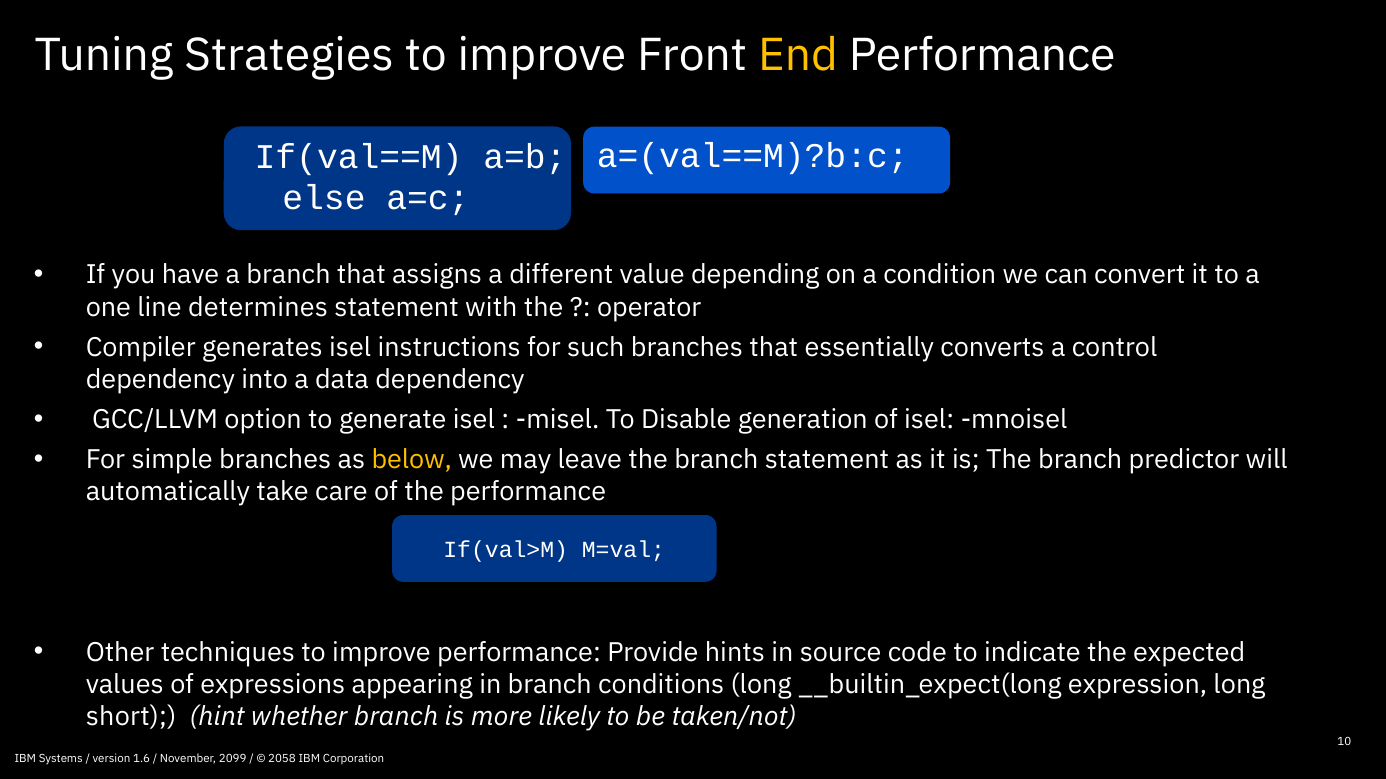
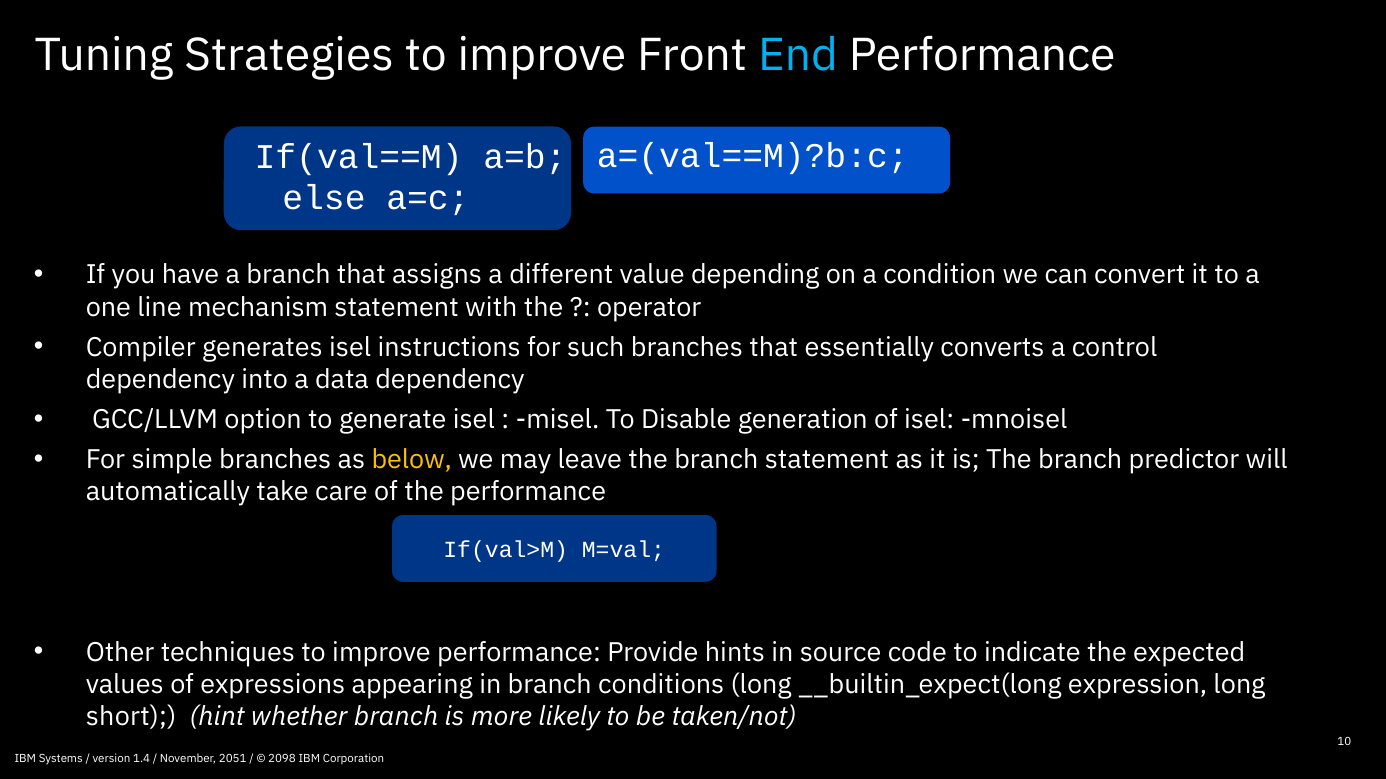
End colour: yellow -> light blue (798, 55)
determines: determines -> mechanism (258, 307)
1.6: 1.6 -> 1.4 (142, 760)
2099: 2099 -> 2051 (233, 760)
2058: 2058 -> 2098 (282, 760)
